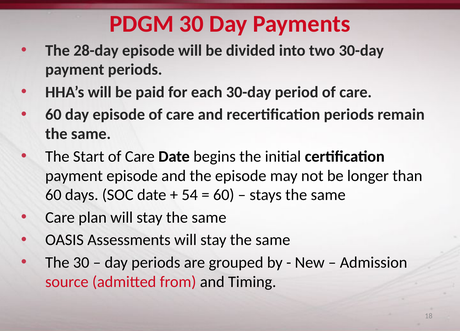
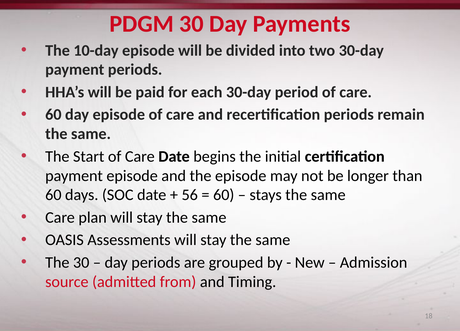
28-day: 28-day -> 10-day (96, 50)
54: 54 -> 56 (190, 195)
